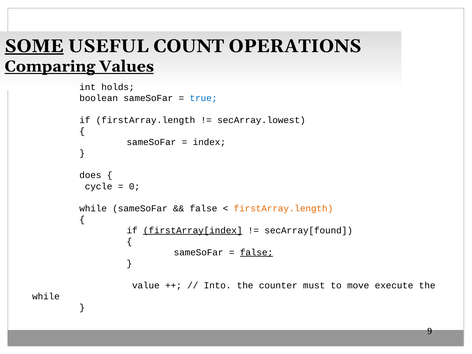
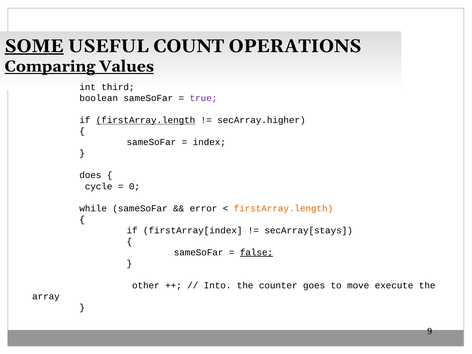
holds: holds -> third (118, 87)
true colour: blue -> purple (204, 98)
firstArray.length underline: none -> present (146, 120)
secArray.lowest: secArray.lowest -> secArray.higher (261, 120)
false: false -> error (204, 208)
firstArray[index underline: present -> none (193, 230)
secArray[found: secArray[found -> secArray[stays (309, 230)
value: value -> other (146, 285)
must: must -> goes (314, 285)
while: while -> array (46, 297)
